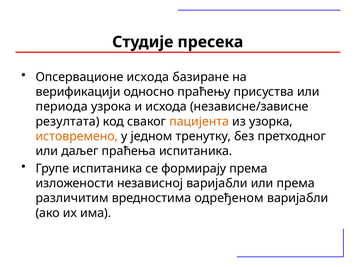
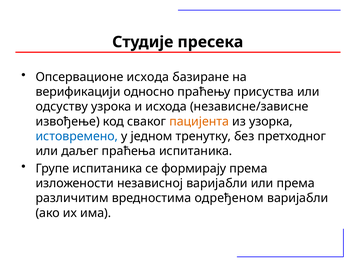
периода: периода -> одсуству (62, 107)
резултата: резултата -> извођење (68, 121)
истовремено colour: orange -> blue (77, 136)
